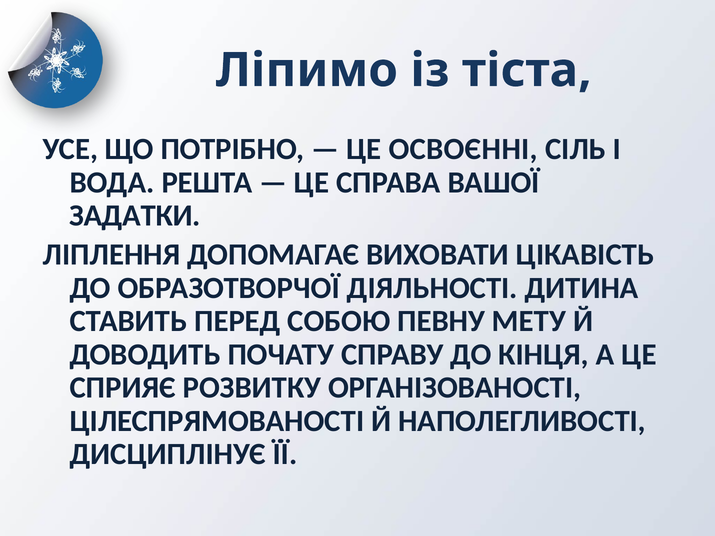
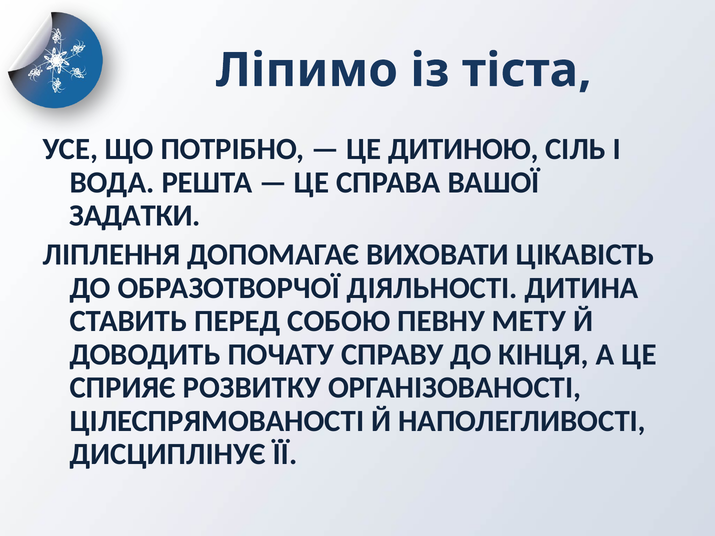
ОСВОЄННІ: ОСВОЄННІ -> ДИТИНОЮ (463, 149)
